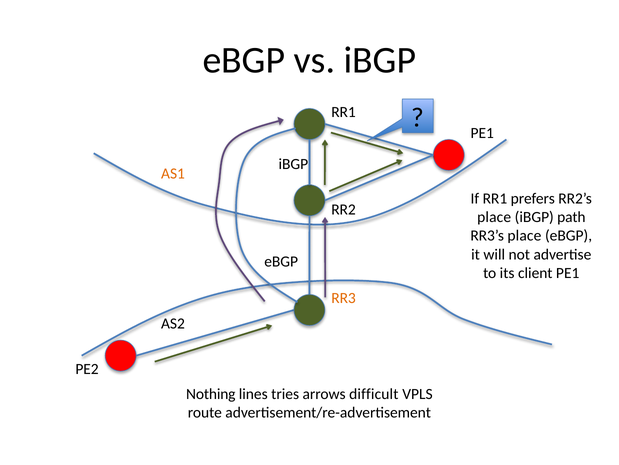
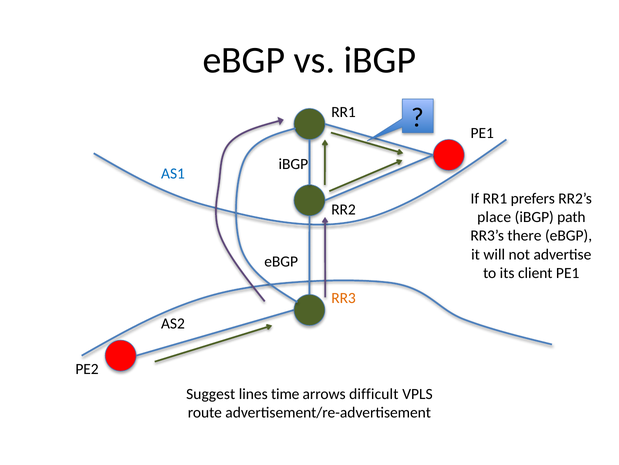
AS1 colour: orange -> blue (173, 173)
RR3’s place: place -> there (524, 235)
Nothing: Nothing -> Suggest (211, 393)
tries: tries -> time (285, 393)
